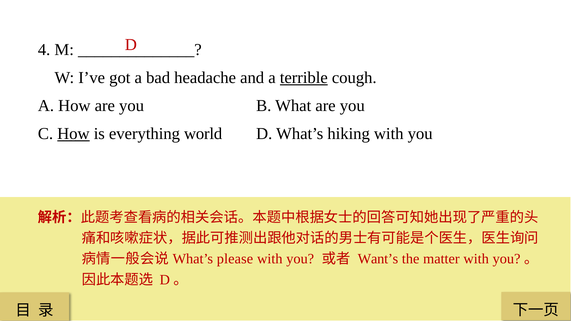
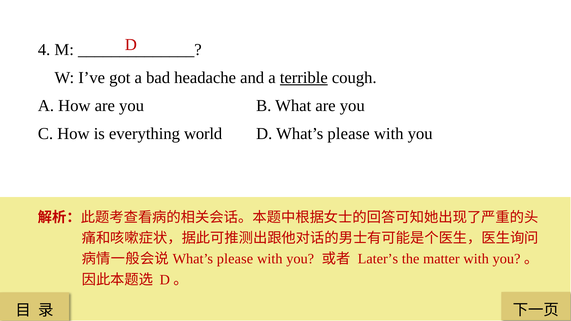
How underline: present -> none (73, 134)
D What’s hiking: hiking -> please (349, 134)
Want’s: Want’s -> Later’s (378, 259)
